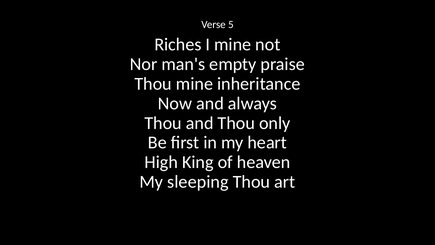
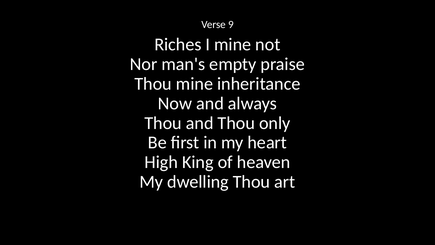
5: 5 -> 9 (231, 24)
sleeping: sleeping -> dwelling (198, 182)
